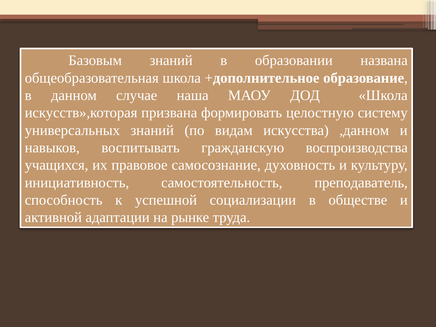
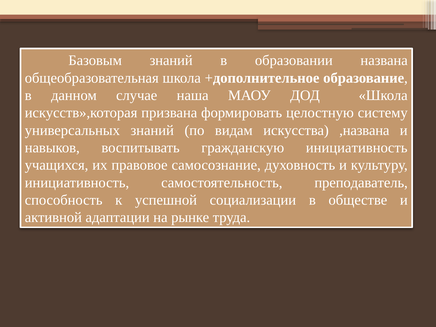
,данном: ,данном -> ,названа (364, 130)
гражданскую воспроизводства: воспроизводства -> инициативность (357, 148)
